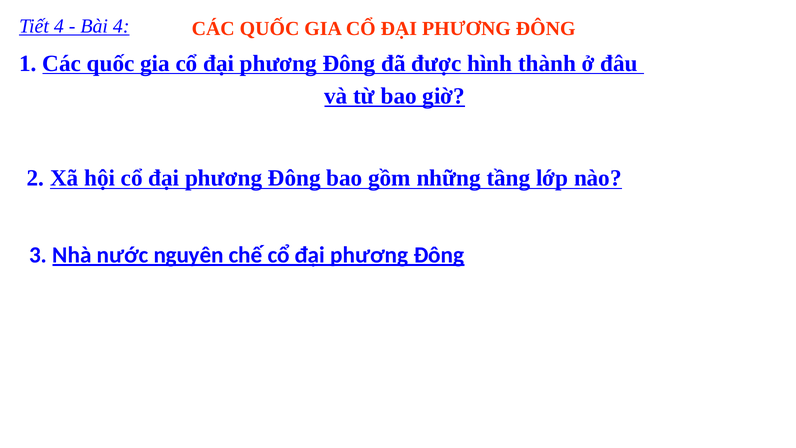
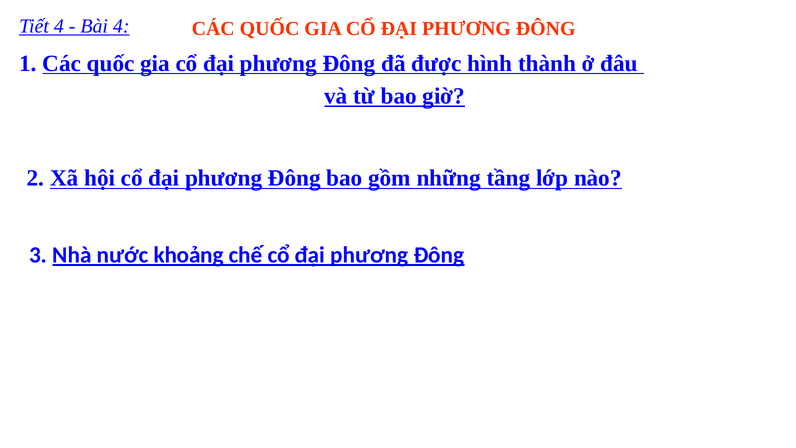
nguyên: nguyên -> khoảng (189, 255)
